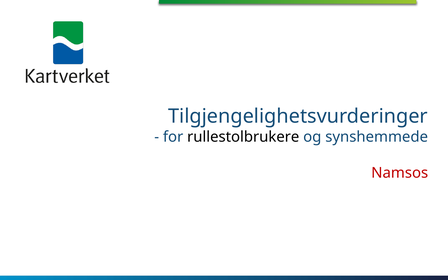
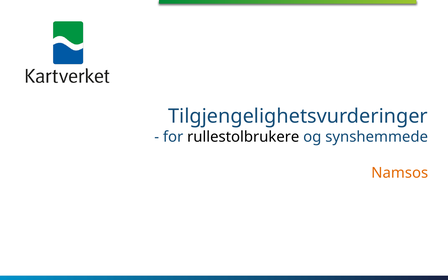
Namsos colour: red -> orange (400, 173)
